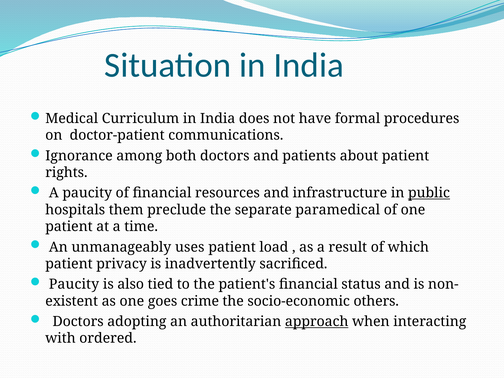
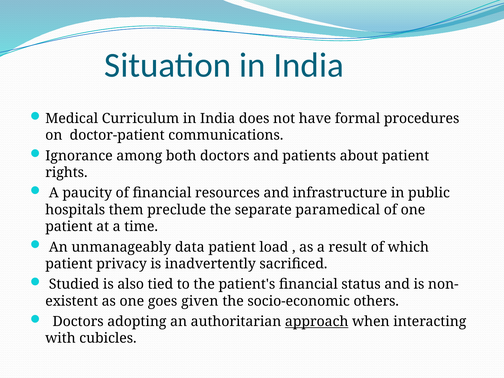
public underline: present -> none (429, 193)
uses: uses -> data (190, 247)
Paucity: Paucity -> Studied (74, 284)
crime: crime -> given (200, 301)
ordered: ordered -> cubicles (108, 338)
